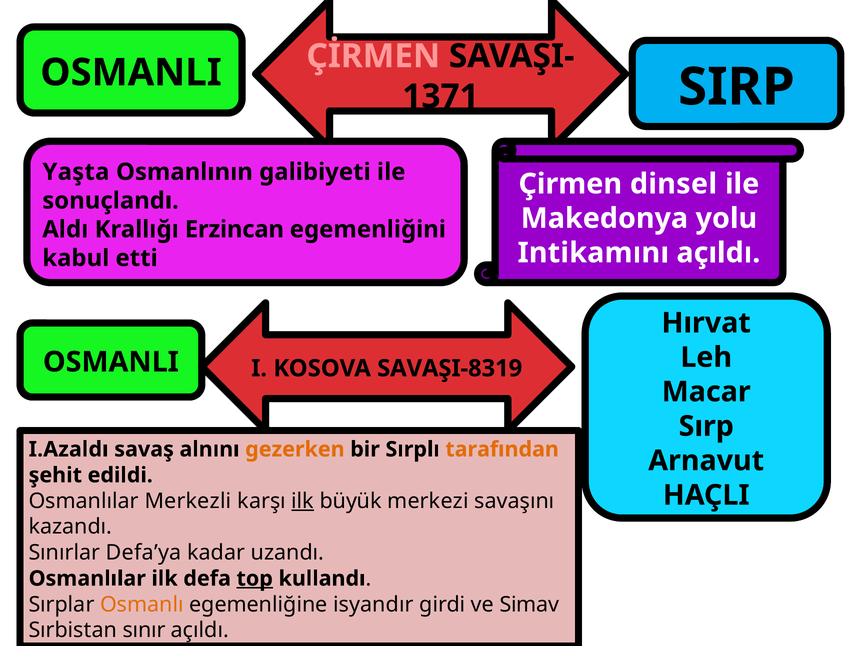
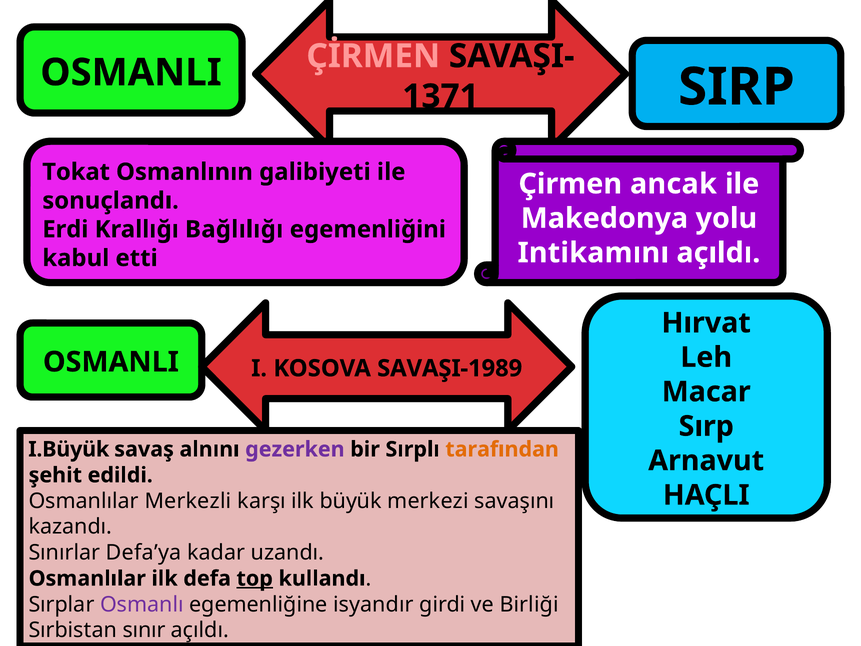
Yaşta: Yaşta -> Tokat (76, 172)
dinsel: dinsel -> ancak (673, 184)
Aldı: Aldı -> Erdi (65, 229)
Erzincan: Erzincan -> Bağlılığı (234, 229)
SAVAŞI-8319: SAVAŞI-8319 -> SAVAŞI-1989 (450, 368)
I.Azaldı: I.Azaldı -> I.Büyük (69, 449)
gezerken colour: orange -> purple (295, 449)
ilk underline: present -> none (303, 501)
Osmanlı colour: orange -> purple (142, 604)
Simav: Simav -> Birliği (529, 604)
